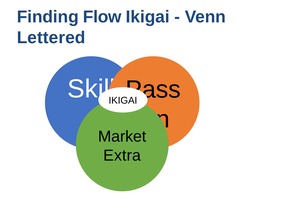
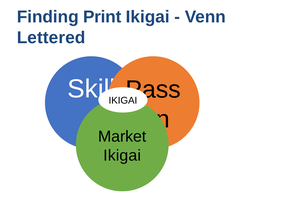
Flow: Flow -> Print (102, 17)
Extra: Extra -> Ikigai (122, 155)
